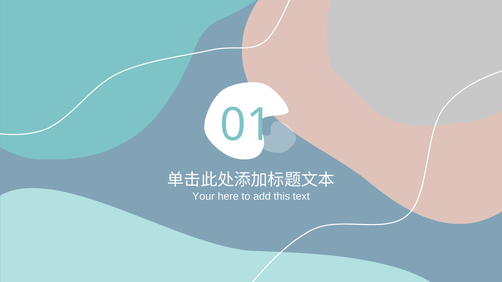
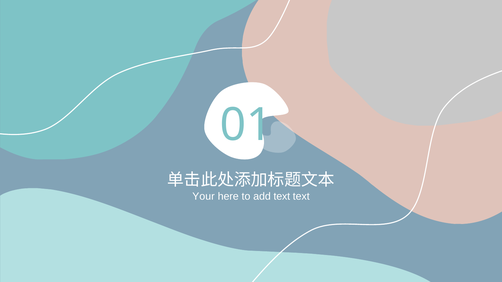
add this: this -> text (282, 197)
